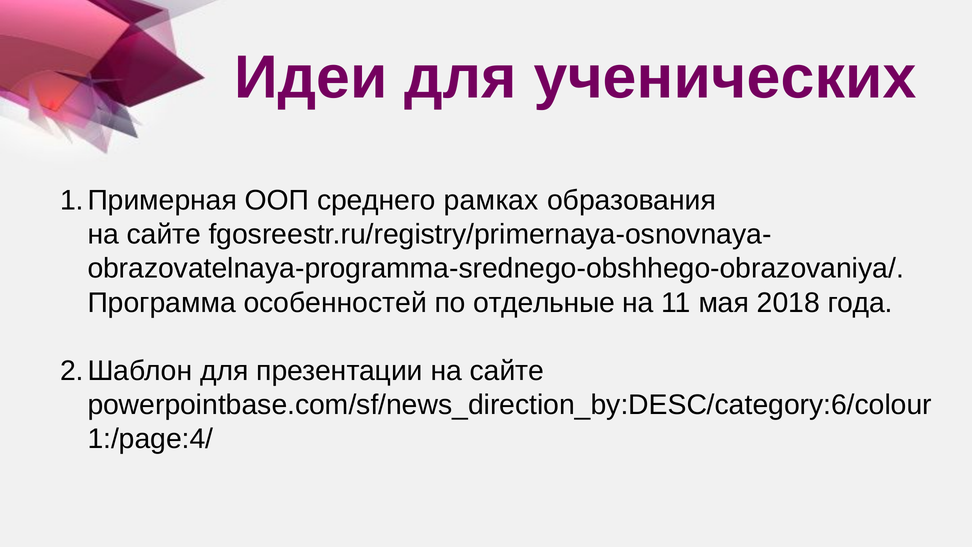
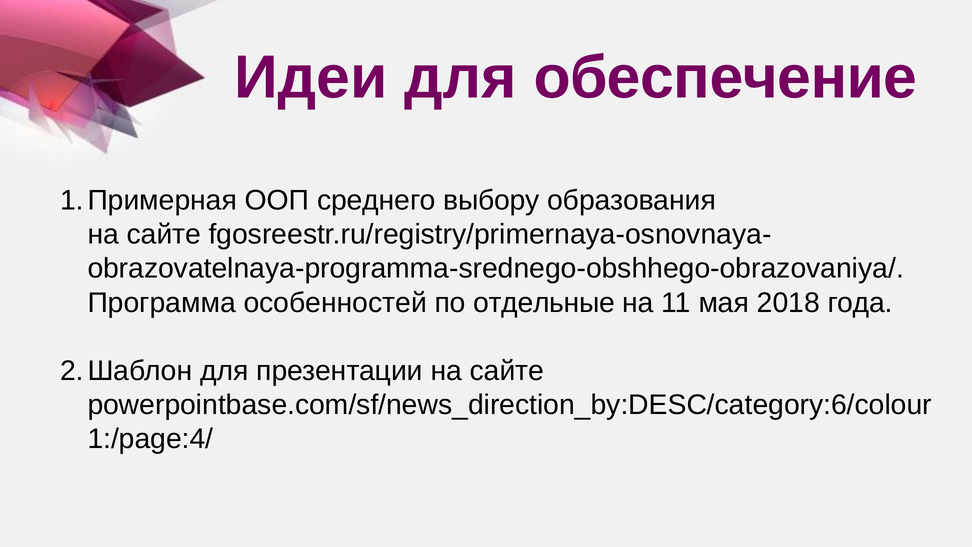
ученических: ученических -> обеспечение (725, 77)
рамках: рамках -> выбору (491, 200)
